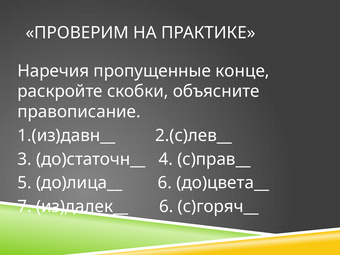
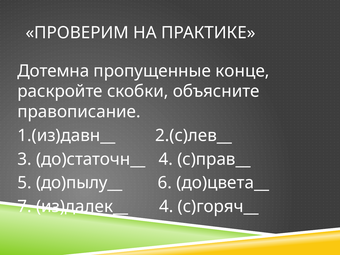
Наречия: Наречия -> Дотемна (53, 71)
до)лица__: до)лица__ -> до)пылу__ (79, 183)
из)далек__ 6: 6 -> 4 (166, 207)
